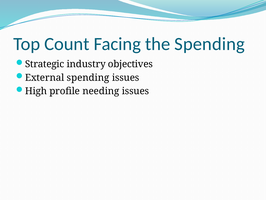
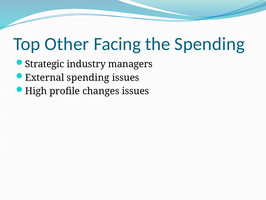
Count: Count -> Other (67, 44)
objectives: objectives -> managers (130, 64)
needing: needing -> changes (101, 91)
